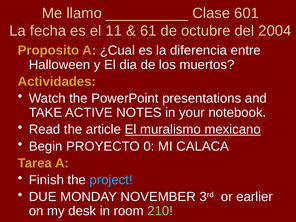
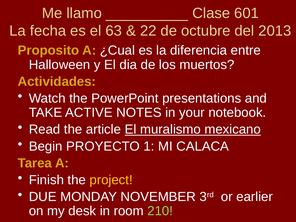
11: 11 -> 63 (114, 31)
61: 61 -> 22 (148, 31)
2004: 2004 -> 2013 (275, 31)
0: 0 -> 1 (149, 146)
project colour: light blue -> yellow (111, 180)
